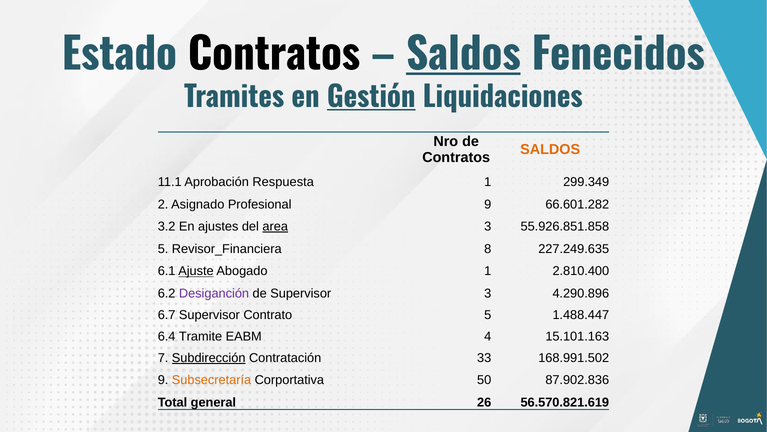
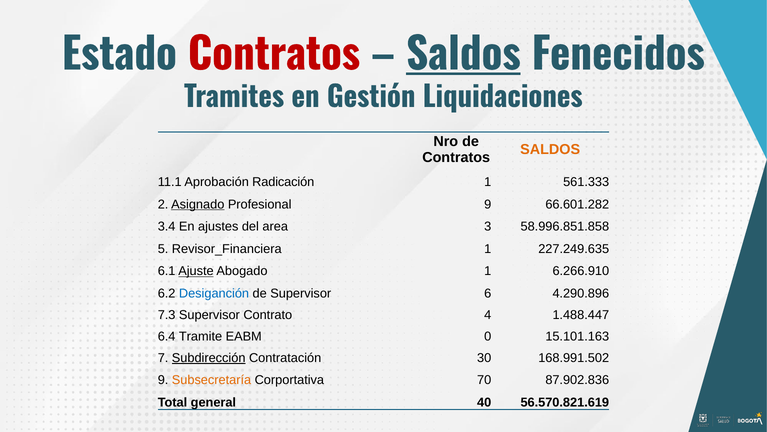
Contratos colour: black -> red (274, 55)
Gestión underline: present -> none (371, 97)
Respuesta: Respuesta -> Radicación (283, 182)
299.349: 299.349 -> 561.333 (586, 182)
Asignado underline: none -> present (198, 204)
3.2: 3.2 -> 3.4 (167, 226)
area underline: present -> none (275, 226)
55.926.851.858: 55.926.851.858 -> 58.996.851.858 (565, 226)
8: 8 -> 1 (488, 249)
2.810.400: 2.810.400 -> 6.266.910 (581, 271)
Desiganción colour: purple -> blue (214, 293)
Supervisor 3: 3 -> 6 (488, 293)
6.7: 6.7 -> 7.3 (167, 315)
Contrato 5: 5 -> 4 (488, 315)
4: 4 -> 0 (488, 336)
33: 33 -> 30 (484, 357)
50: 50 -> 70 (484, 380)
26: 26 -> 40 (484, 402)
